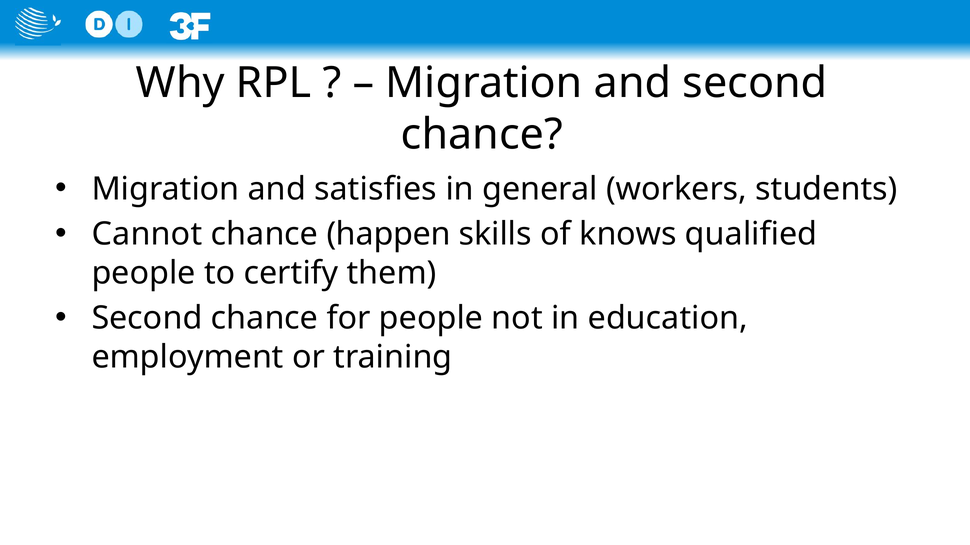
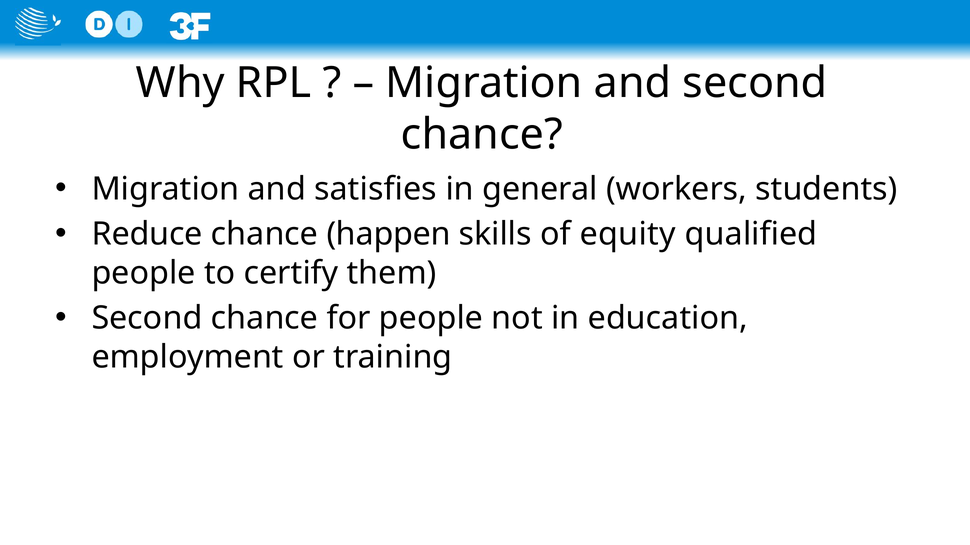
Cannot: Cannot -> Reduce (147, 235)
knows: knows -> equity (628, 235)
